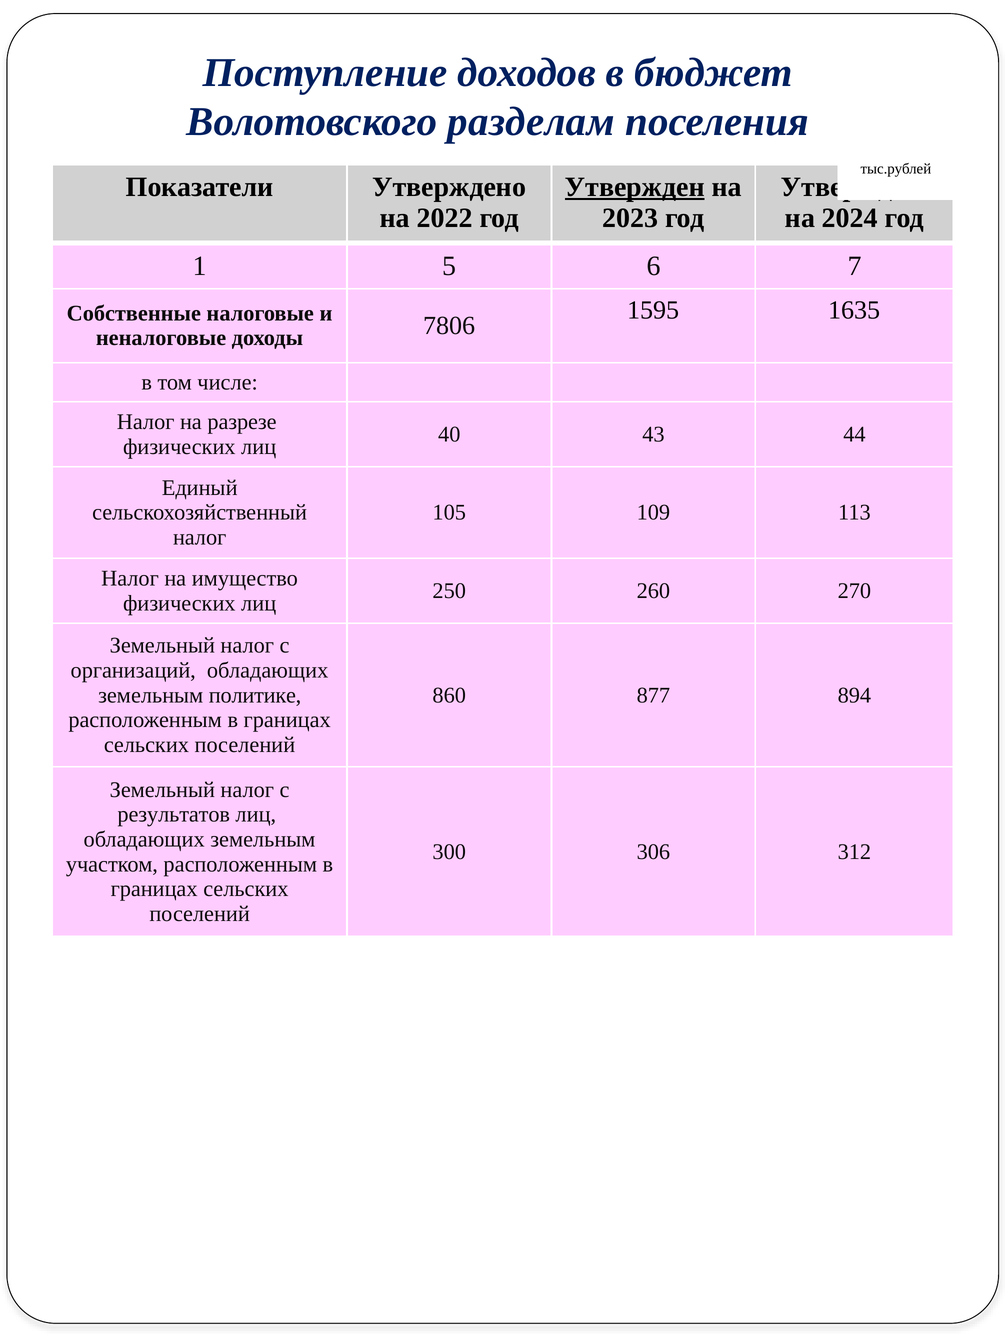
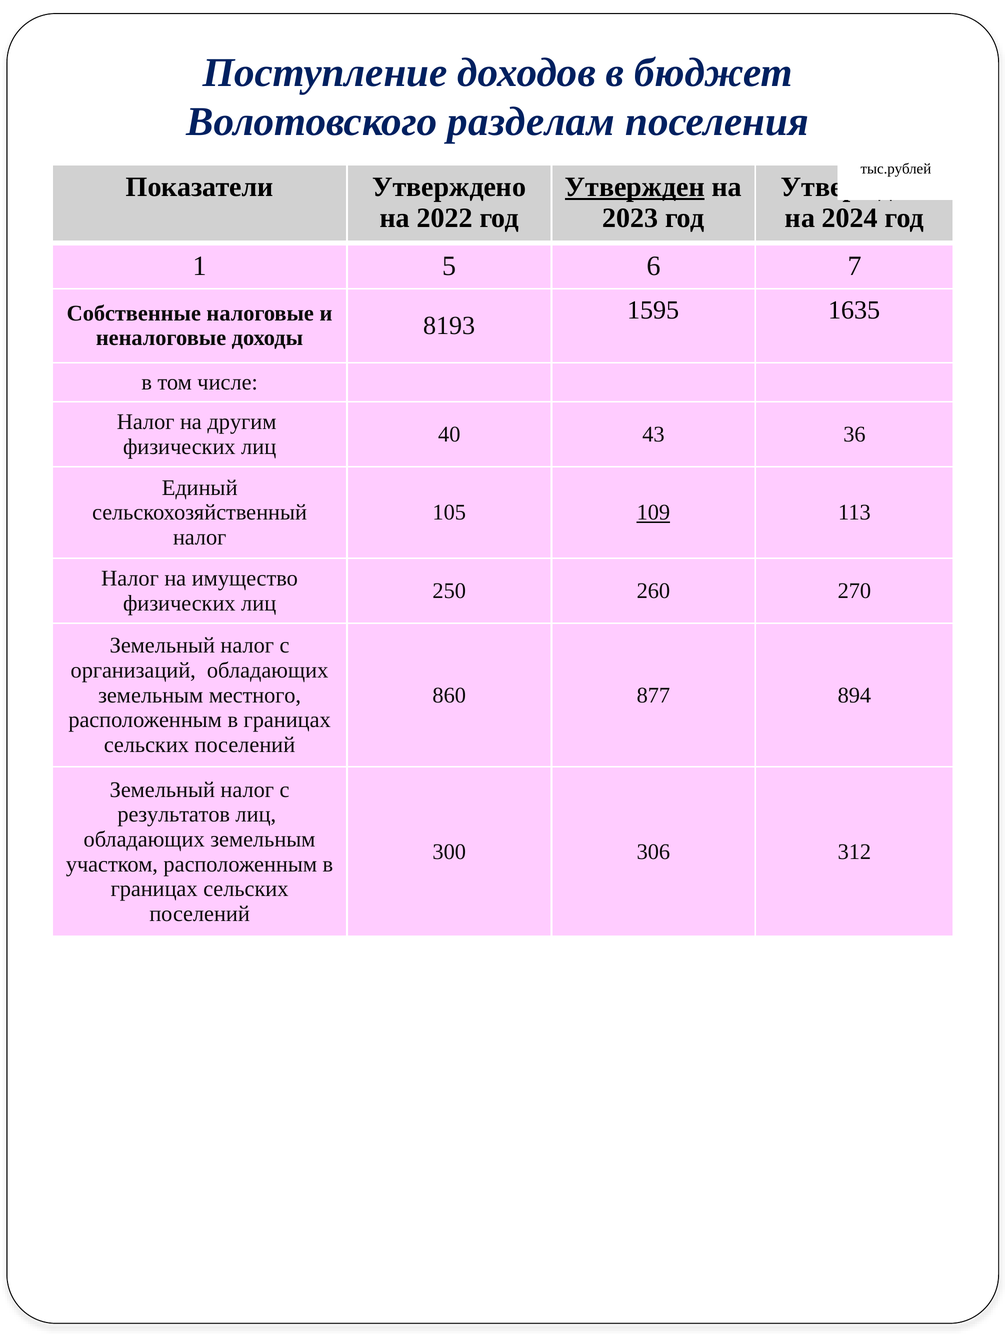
7806: 7806 -> 8193 (449, 326)
разрезе: разрезе -> другим (242, 422)
44: 44 -> 36 (854, 434)
109 underline: none -> present (653, 512)
политике: политике -> местного (255, 695)
